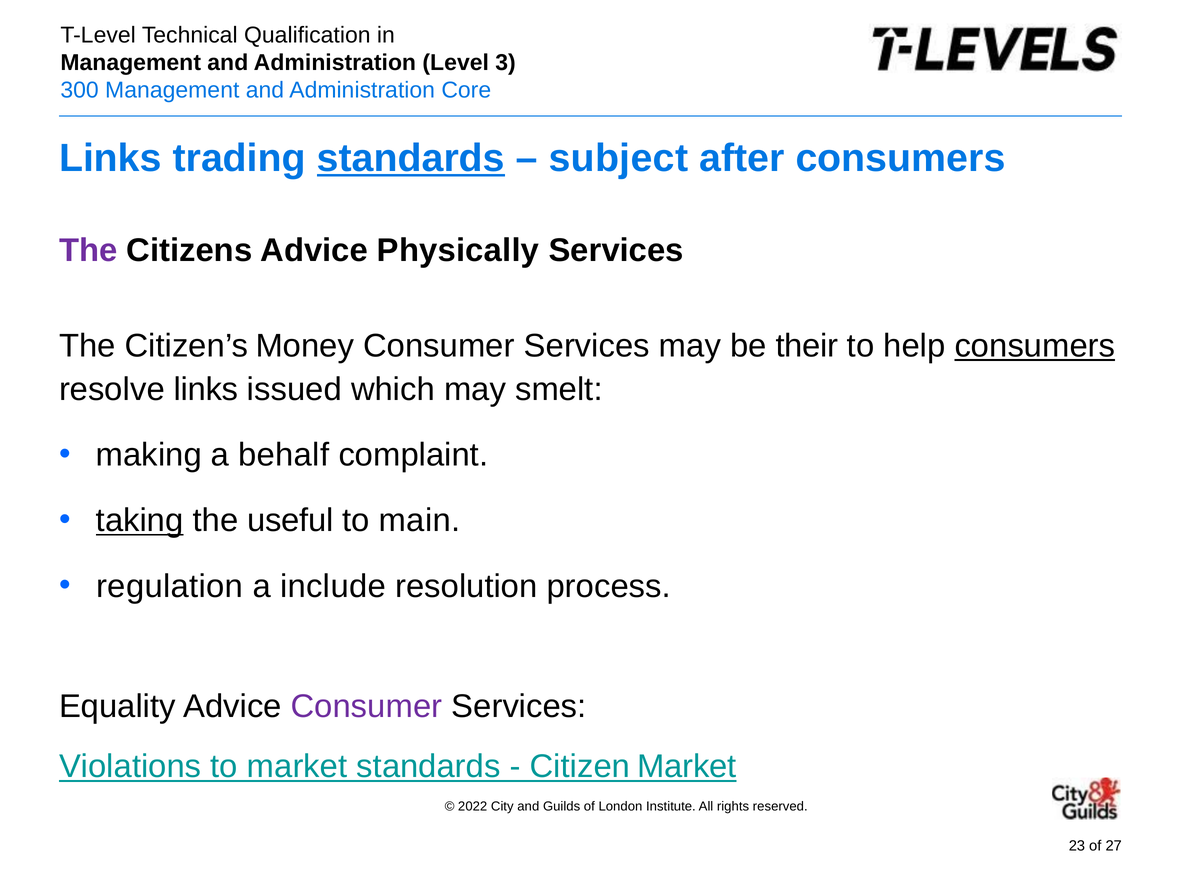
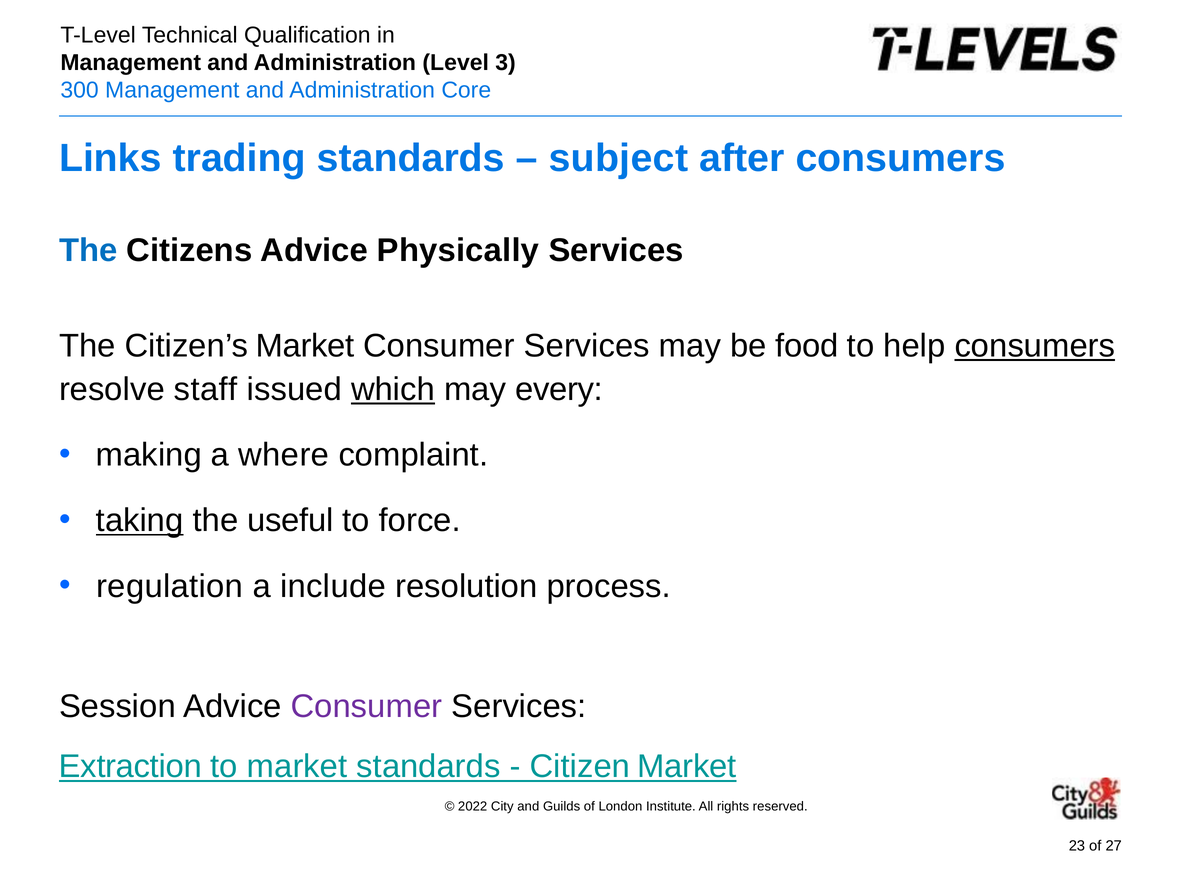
standards underline: present -> none (411, 158)
The colour: purple -> blue (88, 251)
Citizen’s Money: Money -> Market (305, 346)
their: their -> food (807, 346)
resolve links: links -> staff (206, 390)
which underline: none -> present (393, 390)
smelt: smelt -> every (559, 390)
behalf: behalf -> where (284, 455)
main: main -> force (420, 521)
Equality: Equality -> Session (117, 707)
Violations: Violations -> Extraction (130, 767)
